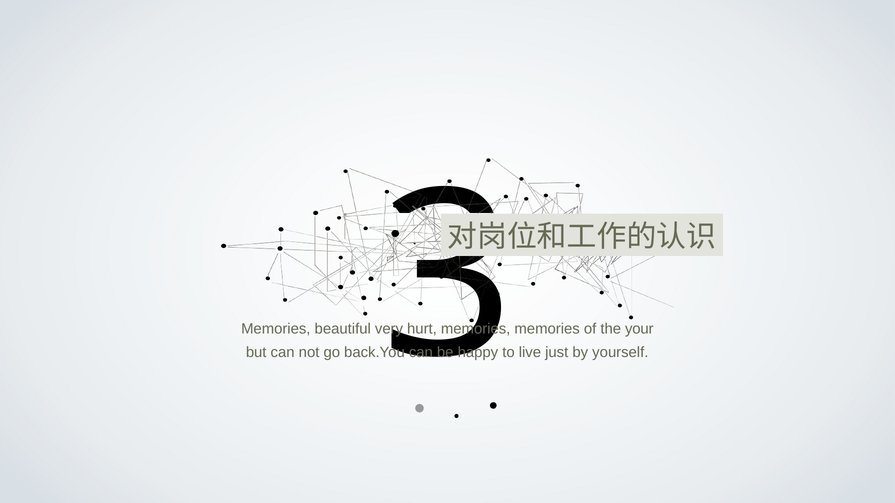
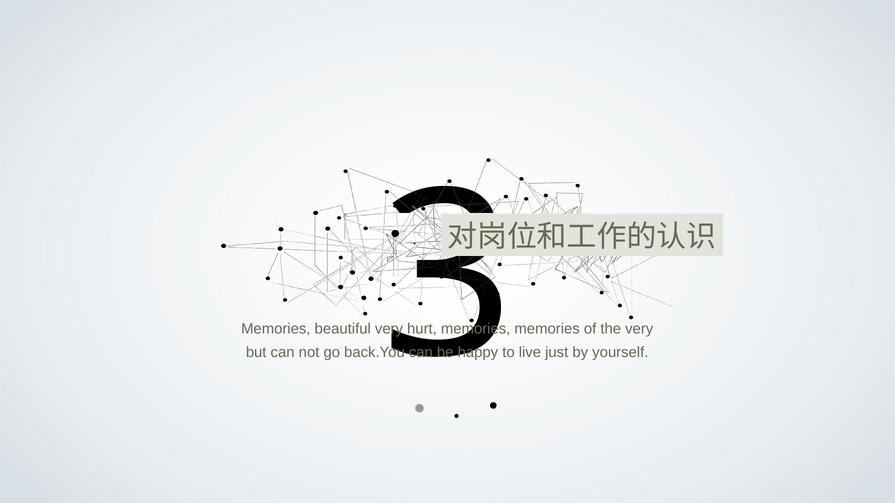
the your: your -> very (639, 329)
